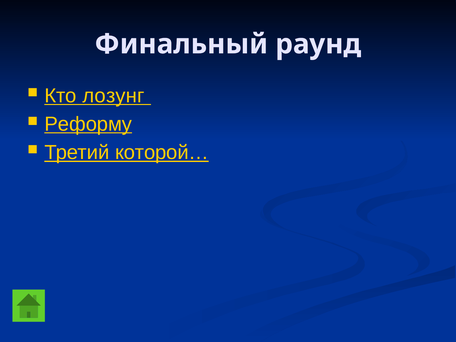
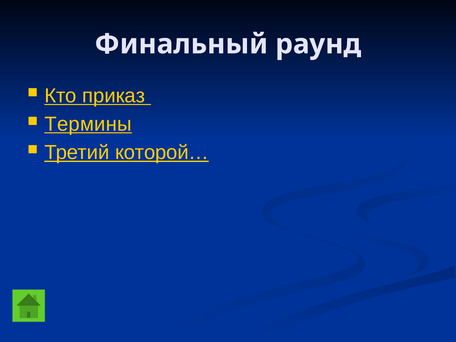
лозунг: лозунг -> приказ (114, 96)
Реформу: Реформу -> Термины (88, 124)
